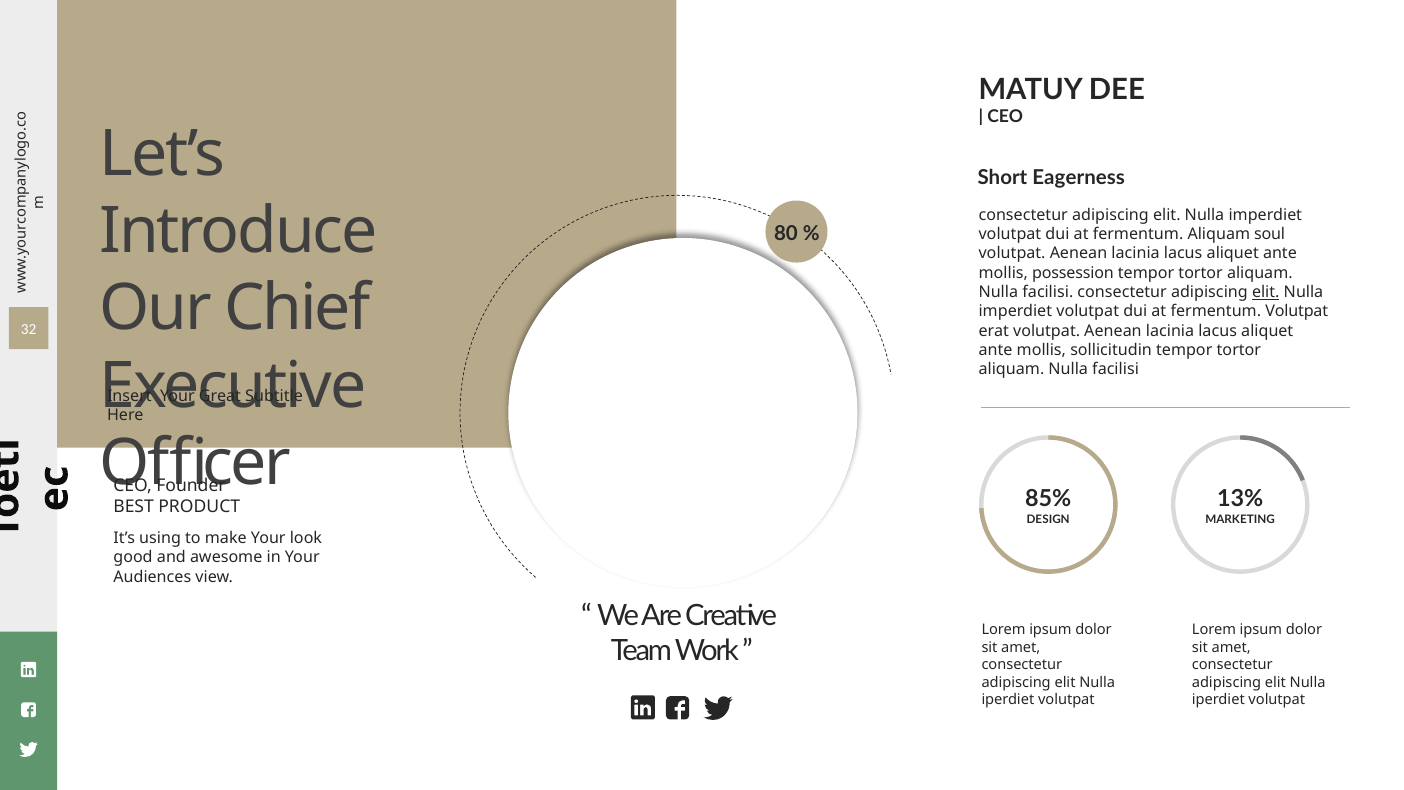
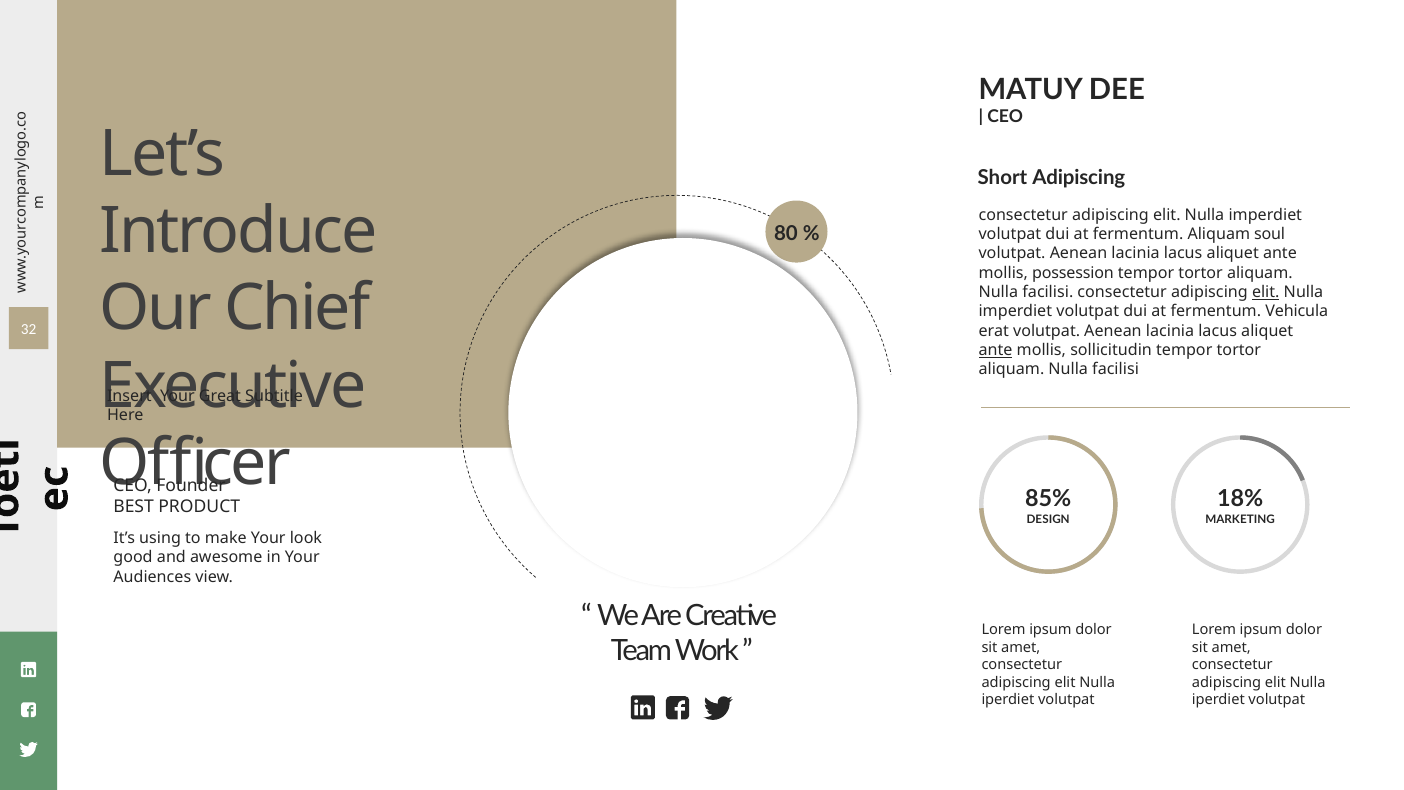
Short Eagerness: Eagerness -> Adipiscing (1079, 178)
fermentum Volutpat: Volutpat -> Vehicula (1297, 312)
ante underline: none -> present (996, 350)
13%: 13% -> 18% (1240, 499)
